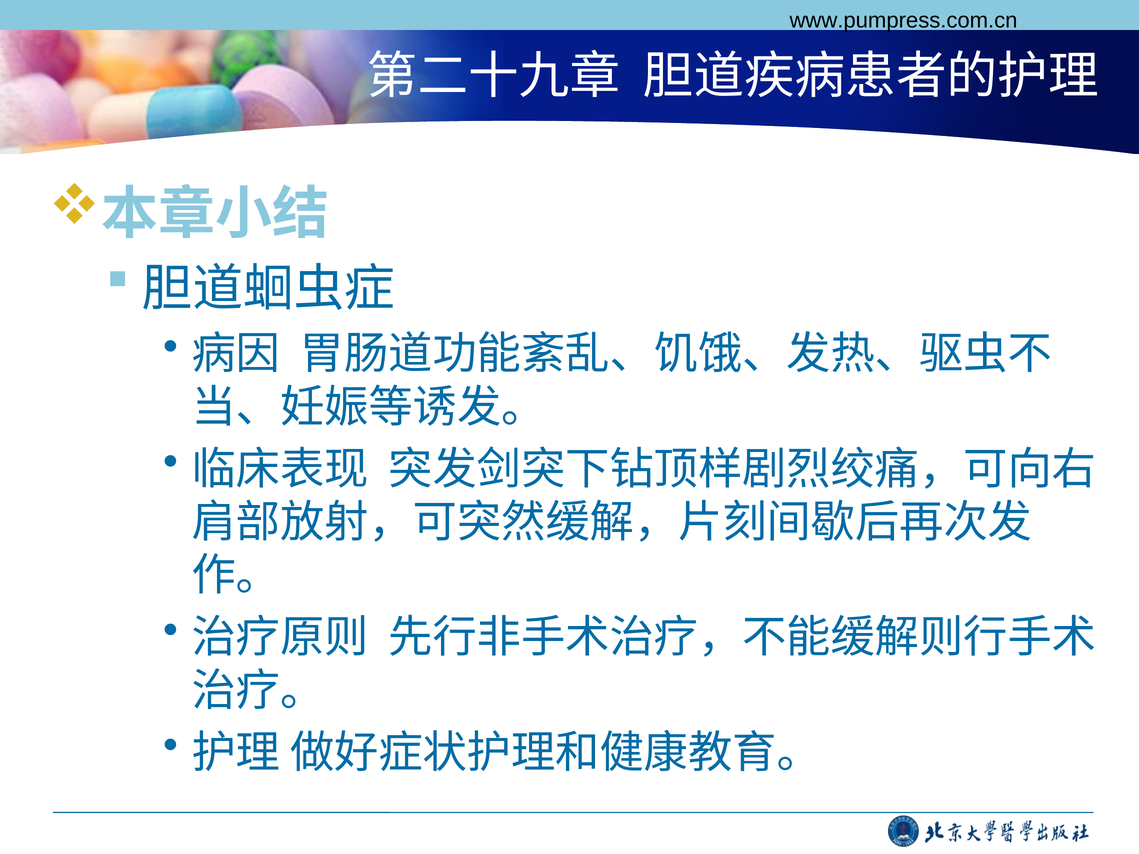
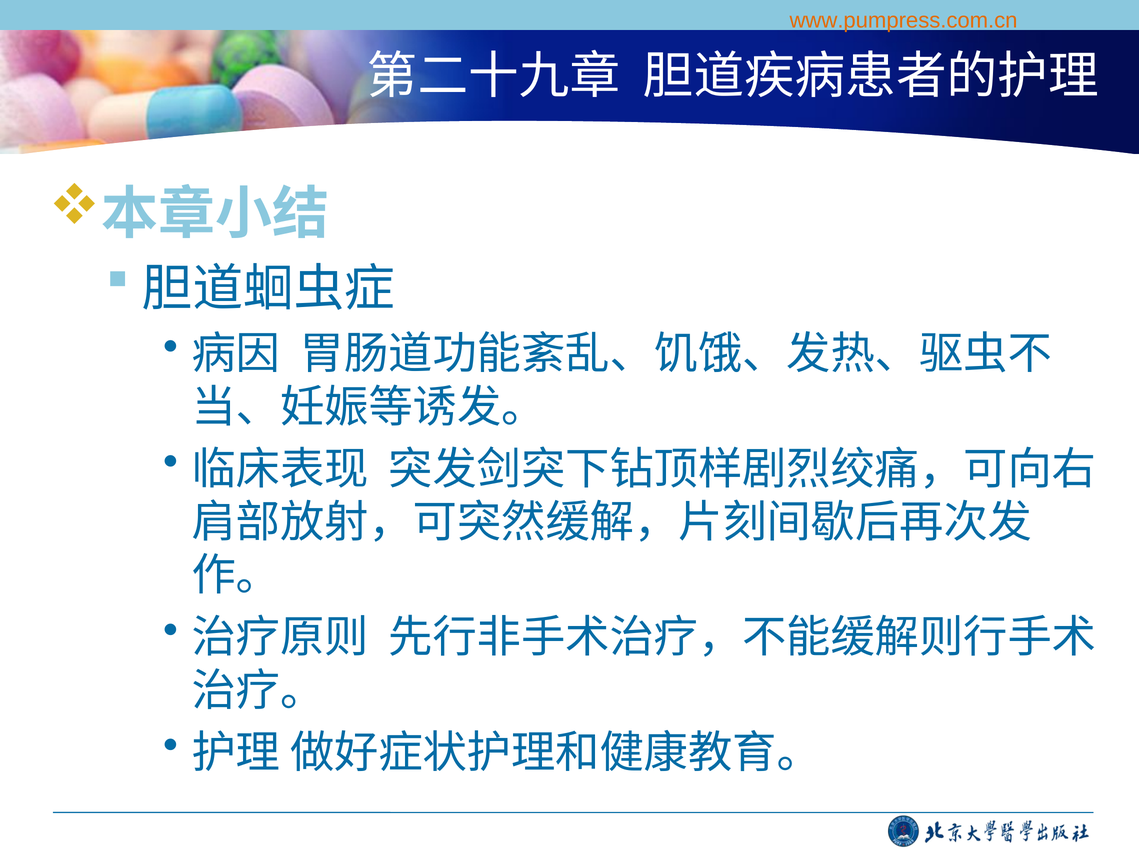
www.pumpress.com.cn colour: black -> orange (904, 20)
